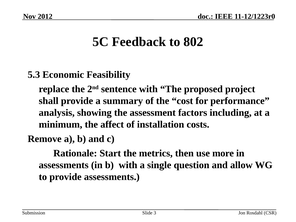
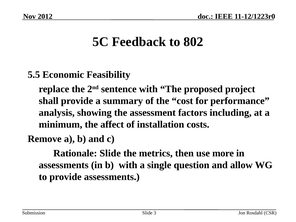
5.3: 5.3 -> 5.5 (34, 75)
Rationale Start: Start -> Slide (110, 153)
